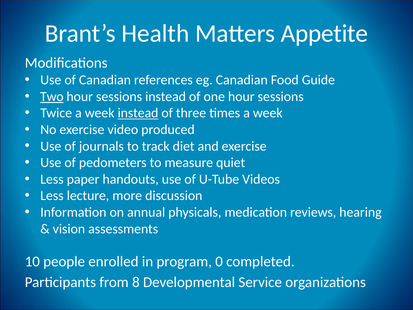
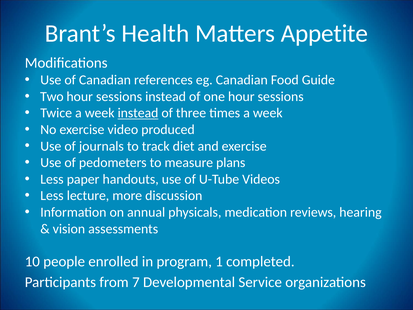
Two underline: present -> none (52, 96)
quiet: quiet -> plans (231, 163)
0: 0 -> 1 (219, 261)
8: 8 -> 7 (136, 282)
